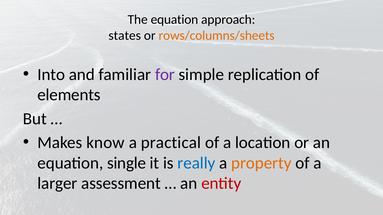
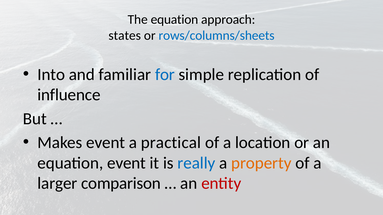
rows/columns/sheets colour: orange -> blue (217, 35)
for colour: purple -> blue (165, 75)
elements: elements -> influence (69, 95)
Makes know: know -> event (106, 143)
equation single: single -> event (127, 163)
assessment: assessment -> comparison (121, 184)
